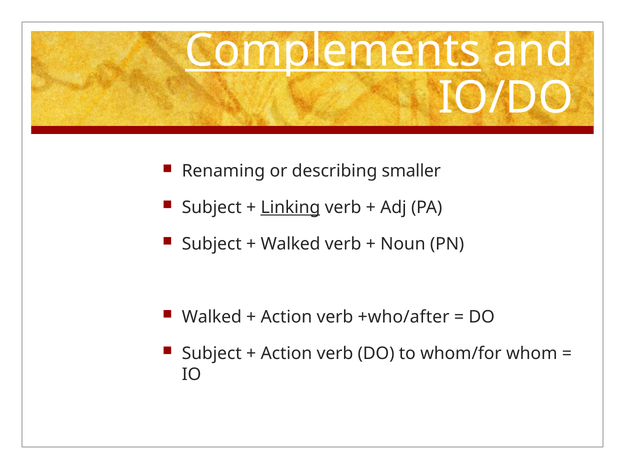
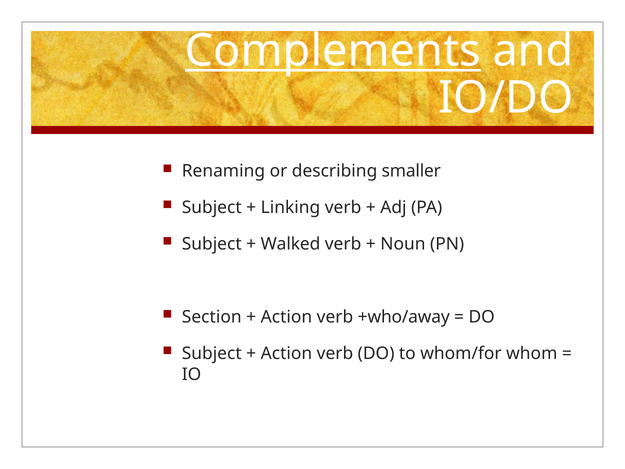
Linking underline: present -> none (290, 207)
Walked: Walked -> Section (212, 317)
+who/after: +who/after -> +who/away (404, 317)
